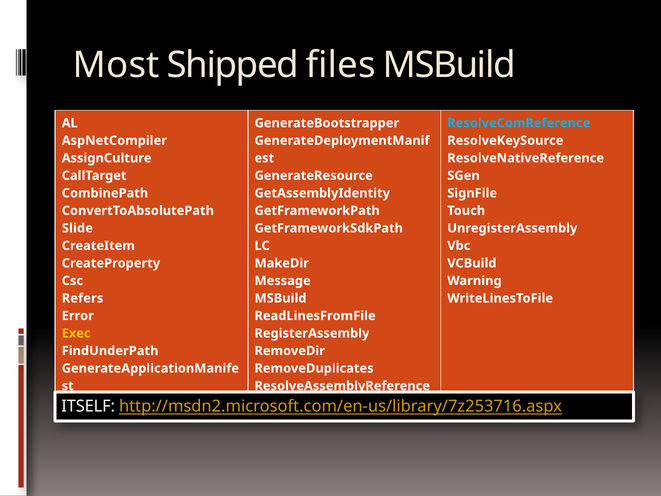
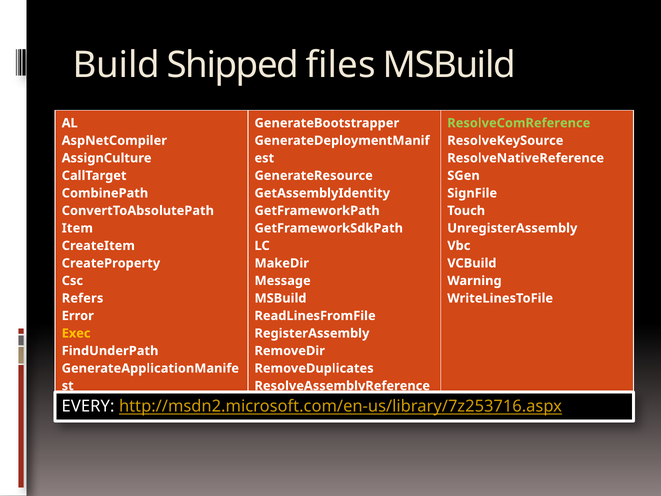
Most: Most -> Build (116, 65)
ResolveComReference colour: light blue -> light green (519, 123)
Slide: Slide -> Item (77, 228)
ITSELF: ITSELF -> EVERY (88, 406)
